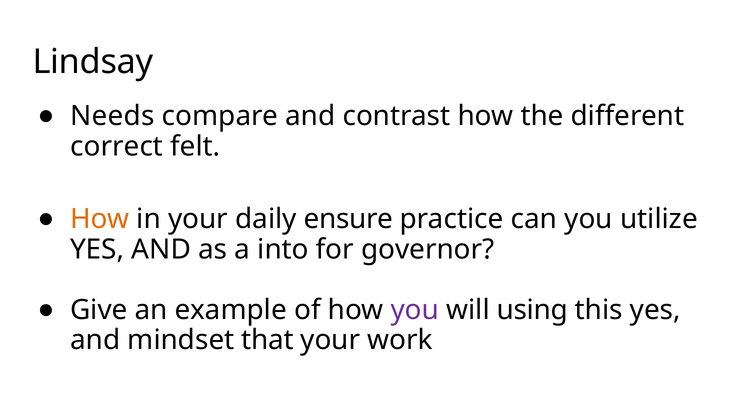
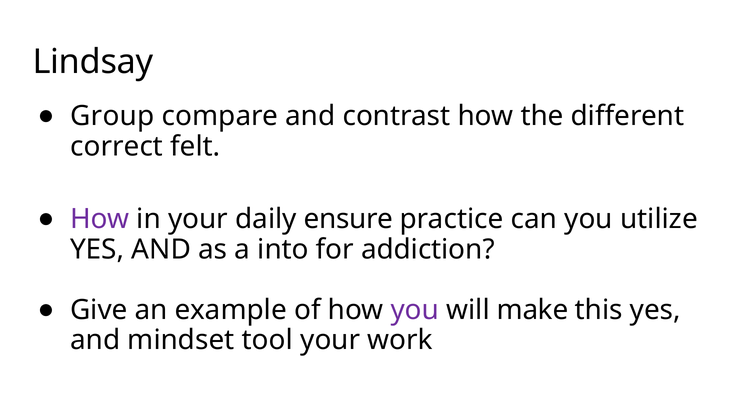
Needs: Needs -> Group (112, 116)
How colour: orange -> purple (100, 219)
governor: governor -> addiction (428, 250)
using: using -> make (532, 310)
that: that -> tool (267, 340)
